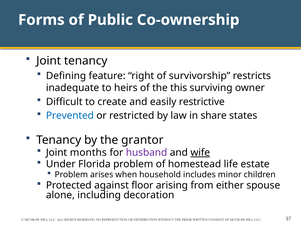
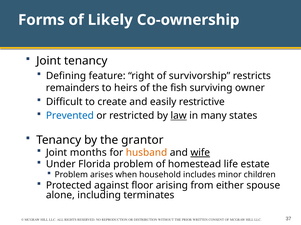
Public: Public -> Likely (110, 20)
inadequate: inadequate -> remainders (73, 88)
this: this -> fish (179, 88)
law underline: none -> present (179, 116)
share: share -> many (214, 116)
husband colour: purple -> orange (147, 153)
decoration: decoration -> terminates (149, 196)
